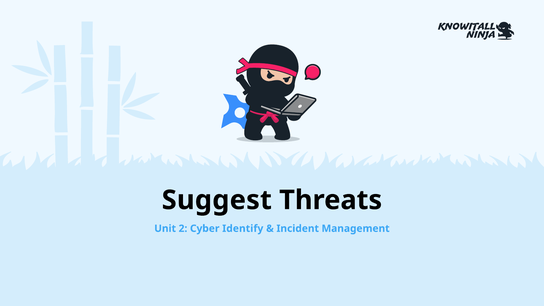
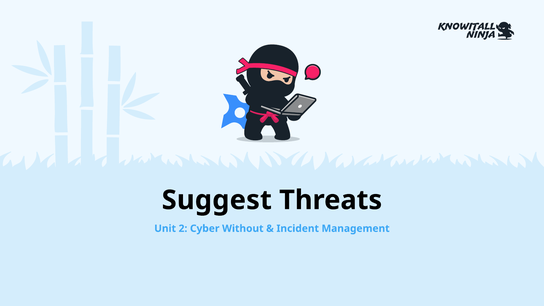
Identify: Identify -> Without (243, 229)
